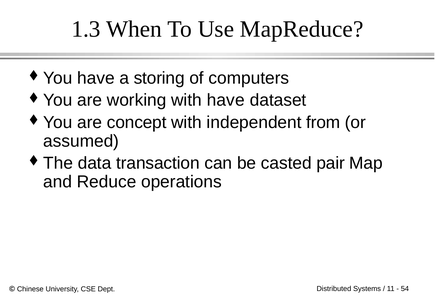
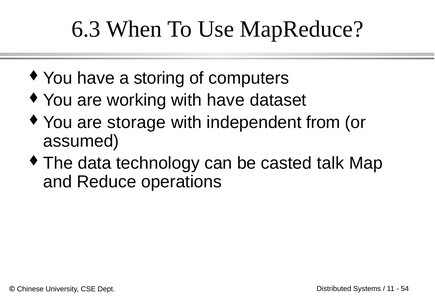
1.3: 1.3 -> 6.3 (86, 29)
concept: concept -> storage (137, 122)
transaction: transaction -> technology (158, 163)
pair: pair -> talk (330, 163)
